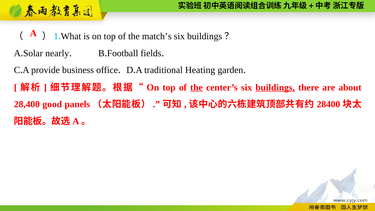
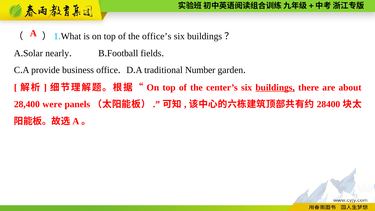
match’s: match’s -> office’s (157, 36)
Heating: Heating -> Number (200, 70)
the underline: present -> none (196, 87)
good: good -> were (52, 104)
